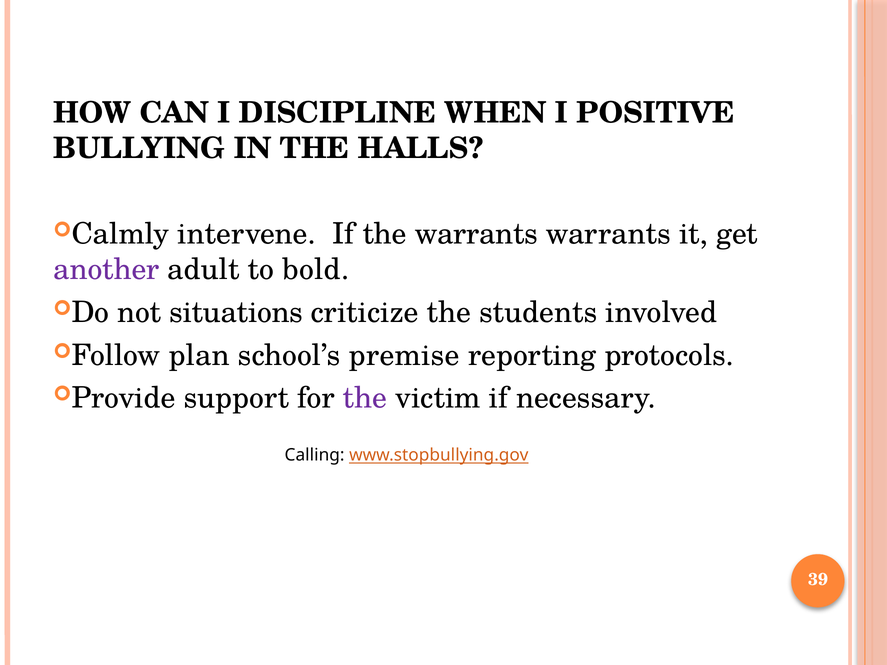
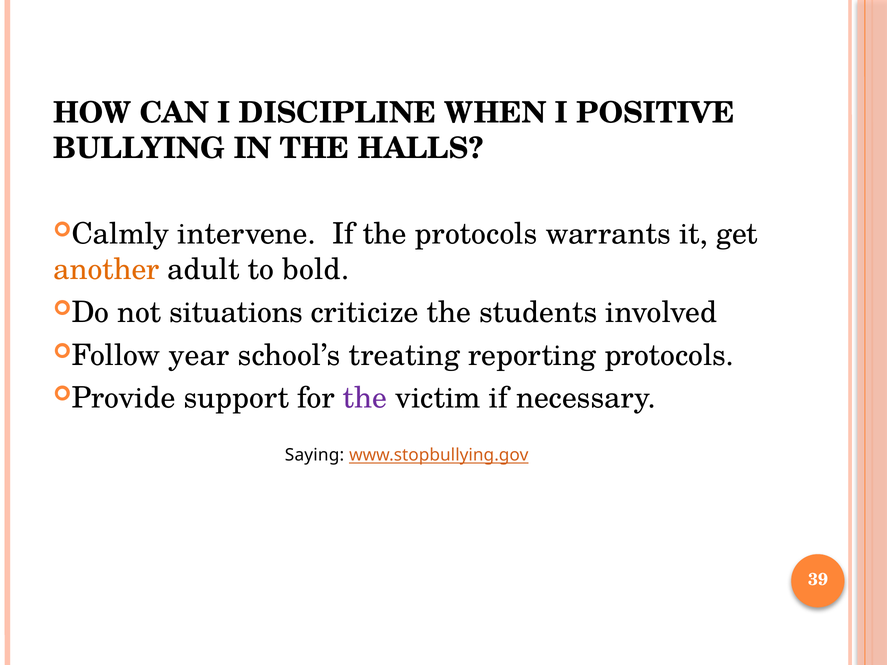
the warrants: warrants -> protocols (476, 234)
another colour: purple -> orange (106, 270)
plan: plan -> year (199, 355)
premise: premise -> treating (404, 355)
Calling: Calling -> Saying (315, 455)
